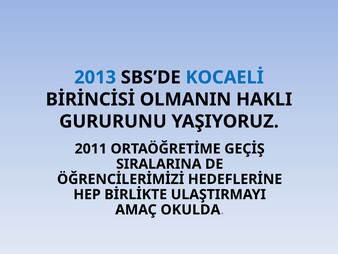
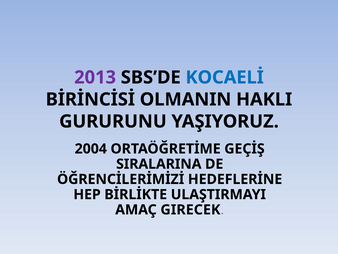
2013 colour: blue -> purple (95, 77)
2011: 2011 -> 2004 (91, 149)
OKULDA: OKULDA -> GIRECEK (190, 209)
